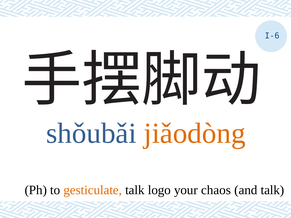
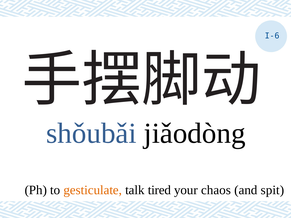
jiǎodòng colour: orange -> black (195, 133)
logo: logo -> tired (159, 190)
and talk: talk -> spit (272, 190)
